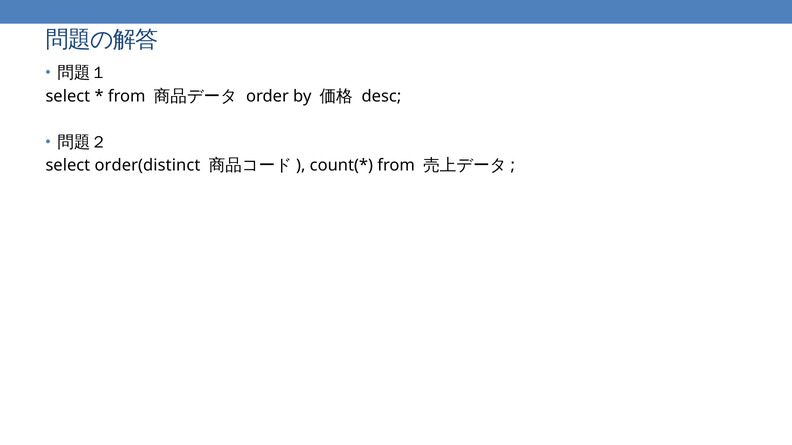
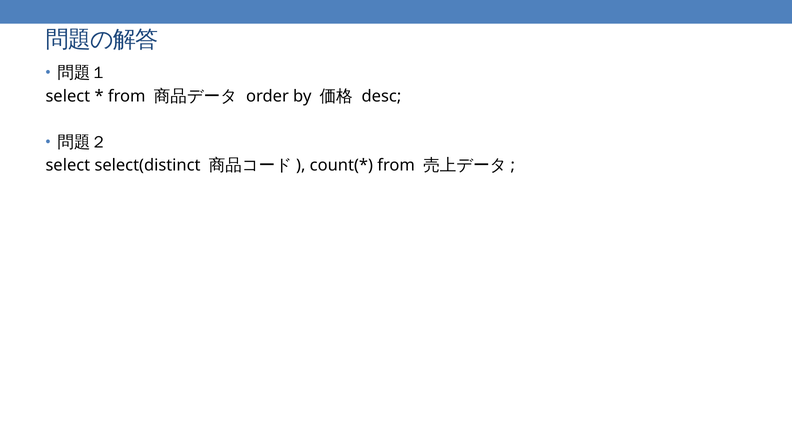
order(distinct: order(distinct -> select(distinct (148, 166)
